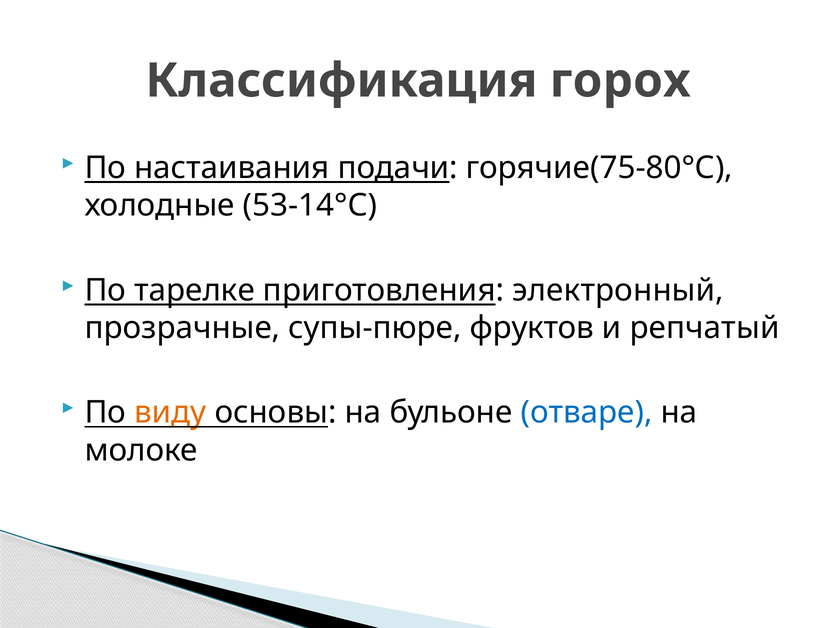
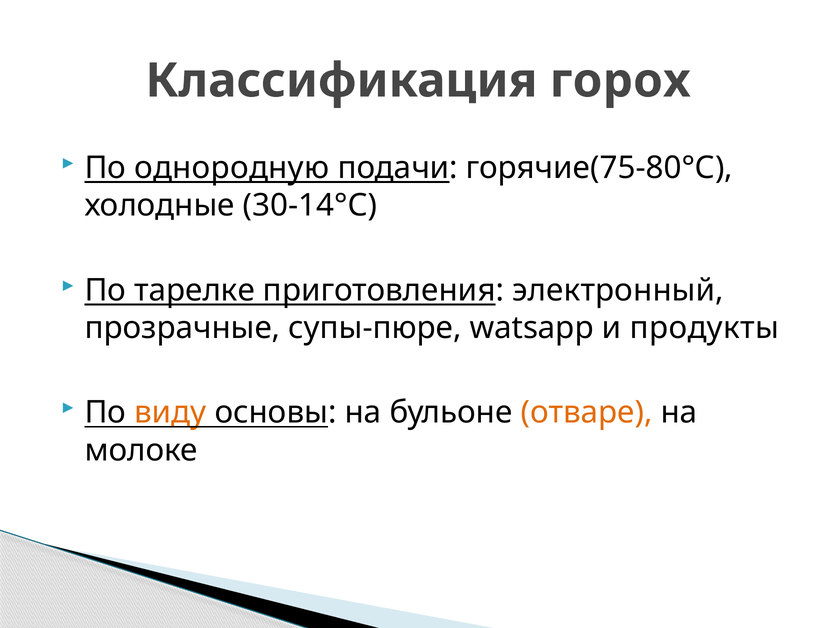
настаивания: настаивания -> однородную (232, 168)
53-14°С: 53-14°С -> 30-14°С (310, 205)
фруктов: фруктов -> watsapp (532, 328)
репчатый: репчатый -> продукты (704, 328)
отваре colour: blue -> orange (587, 412)
